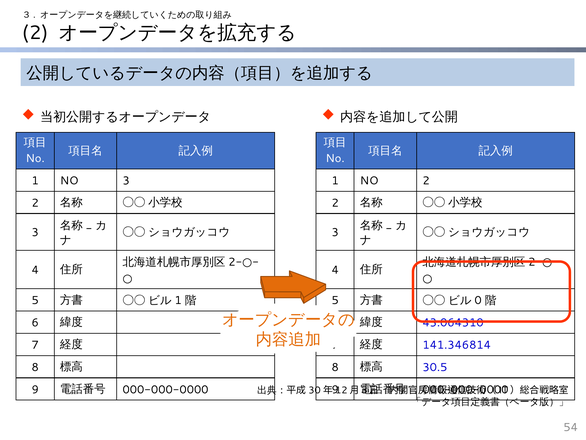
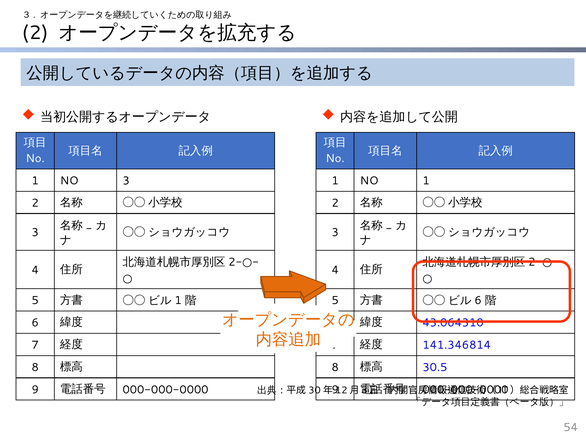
NO 2: 2 -> 1 (426, 181)
0: 0 -> 6 (478, 300)
